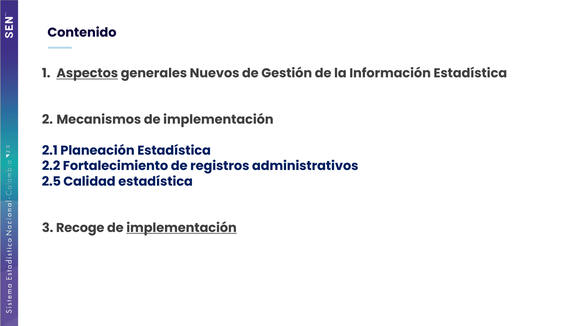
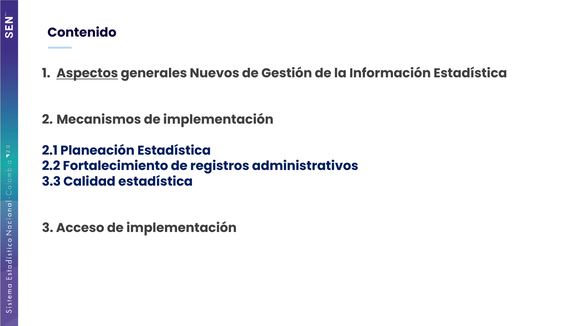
2.5: 2.5 -> 3.3 (51, 182)
Recoge: Recoge -> Acceso (80, 228)
implementación underline: present -> none (182, 228)
